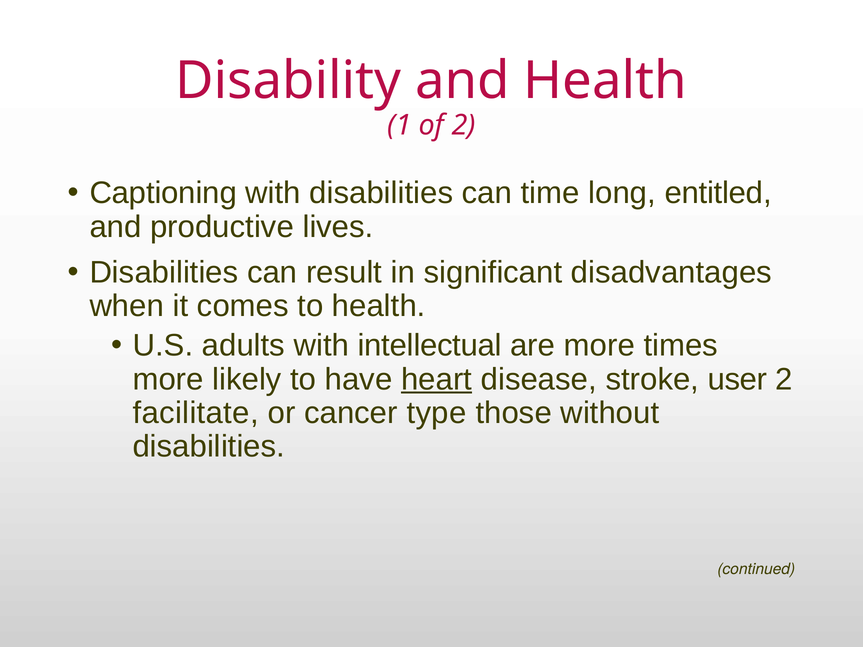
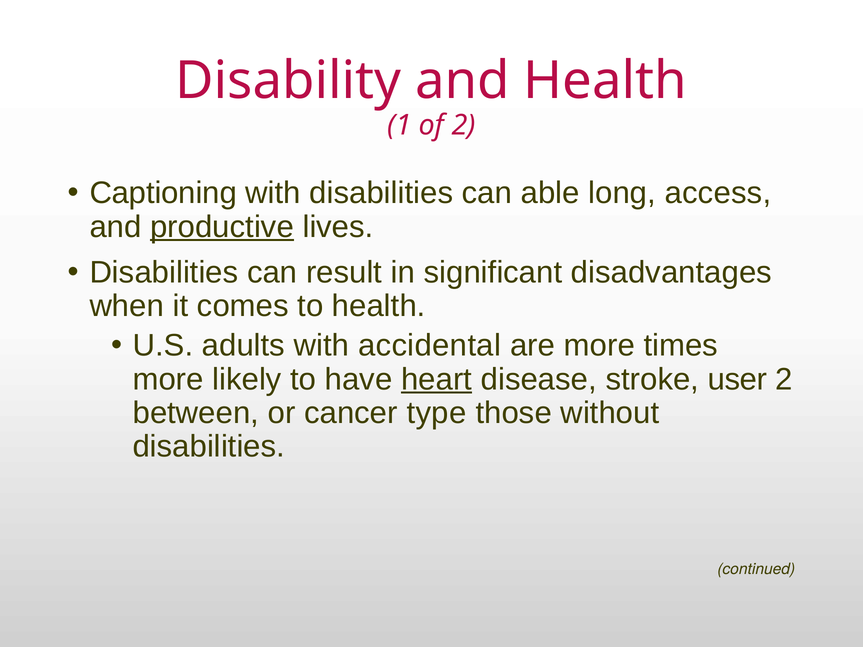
time: time -> able (550, 193)
entitled: entitled -> access (718, 193)
productive underline: none -> present (222, 227)
intellectual: intellectual -> accidental (430, 346)
facilitate: facilitate -> between (196, 413)
